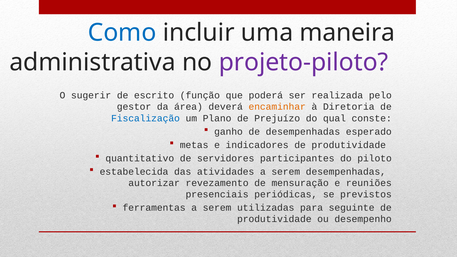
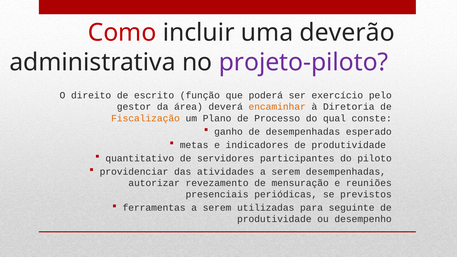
Como colour: blue -> red (122, 33)
maneira: maneira -> deverão (347, 33)
sugerir: sugerir -> direito (91, 95)
realizada: realizada -> exercício (337, 95)
Fiscalização colour: blue -> orange (146, 118)
Prejuízo: Prejuízo -> Processo (277, 118)
estabelecida: estabelecida -> providenciar (134, 172)
